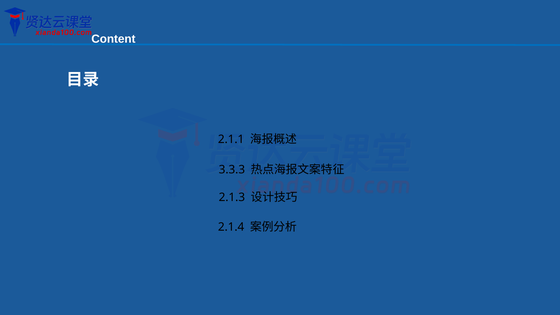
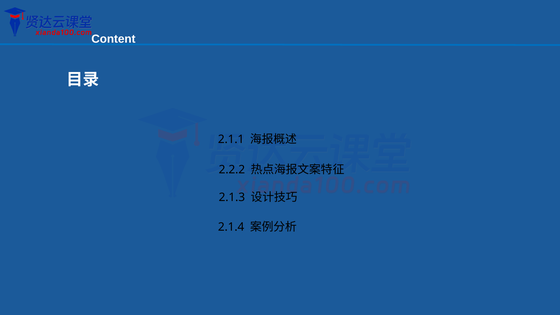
3.3.3: 3.3.3 -> 2.2.2 (232, 170)
